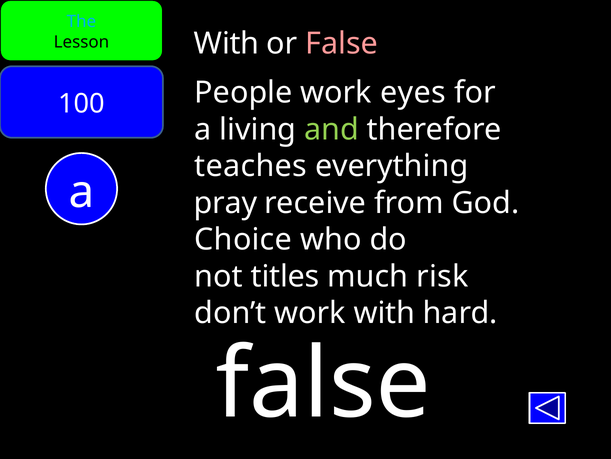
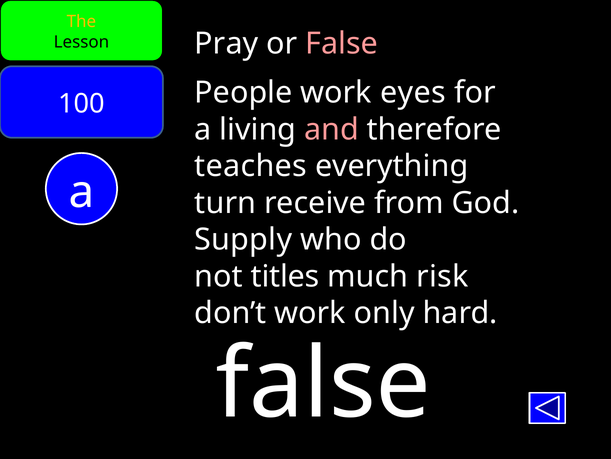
The colour: light blue -> yellow (81, 22)
With: With -> Pray (226, 44)
and colour: light green -> pink (332, 129)
pray: pray -> turn (225, 203)
Choice: Choice -> Supply (243, 239)
work with: with -> only (384, 313)
